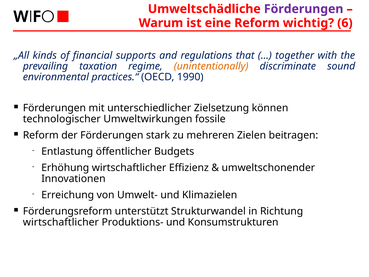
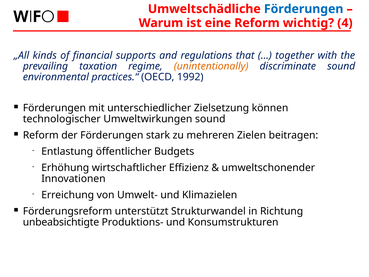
Förderungen colour: purple -> blue (304, 9)
6: 6 -> 4 (345, 23)
1990: 1990 -> 1992 (190, 77)
Umweltwirkungen fossile: fossile -> sound (210, 119)
wirtschaftlicher: wirtschaftlicher -> unbeabsichtigte (61, 222)
